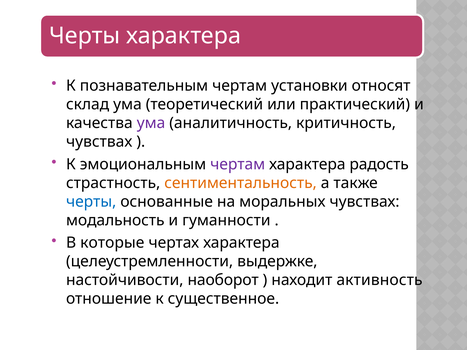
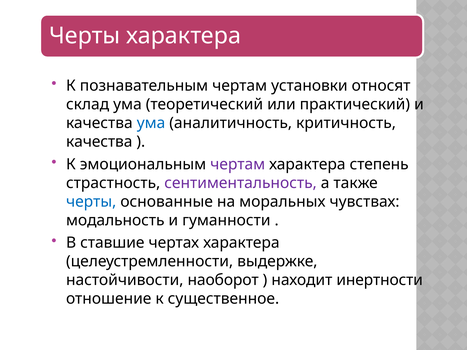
ума colour: purple -> blue (151, 123)
чувствах: чувствах -> качества (99, 142)
радость: радость -> степень (379, 164)
сентиментальность colour: orange -> purple (241, 183)
которые: которые -> ставшие (112, 243)
активность: активность -> инертности (380, 280)
